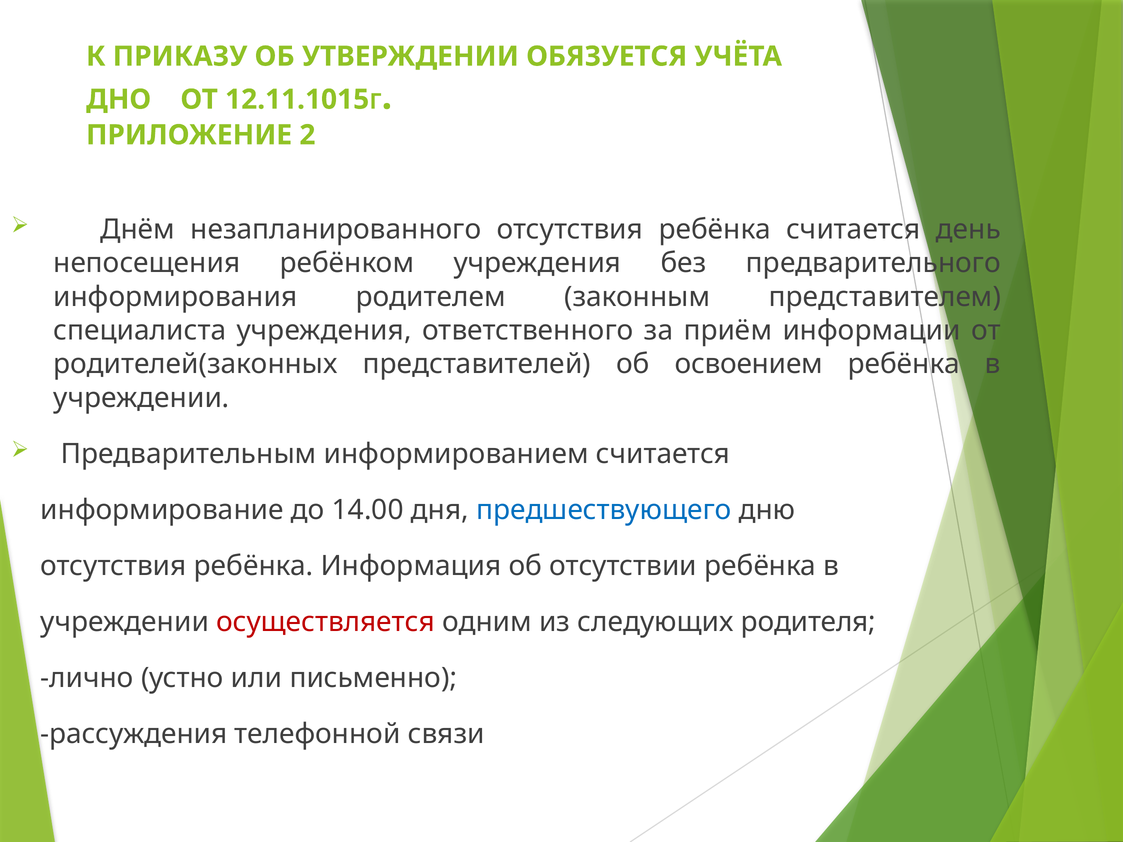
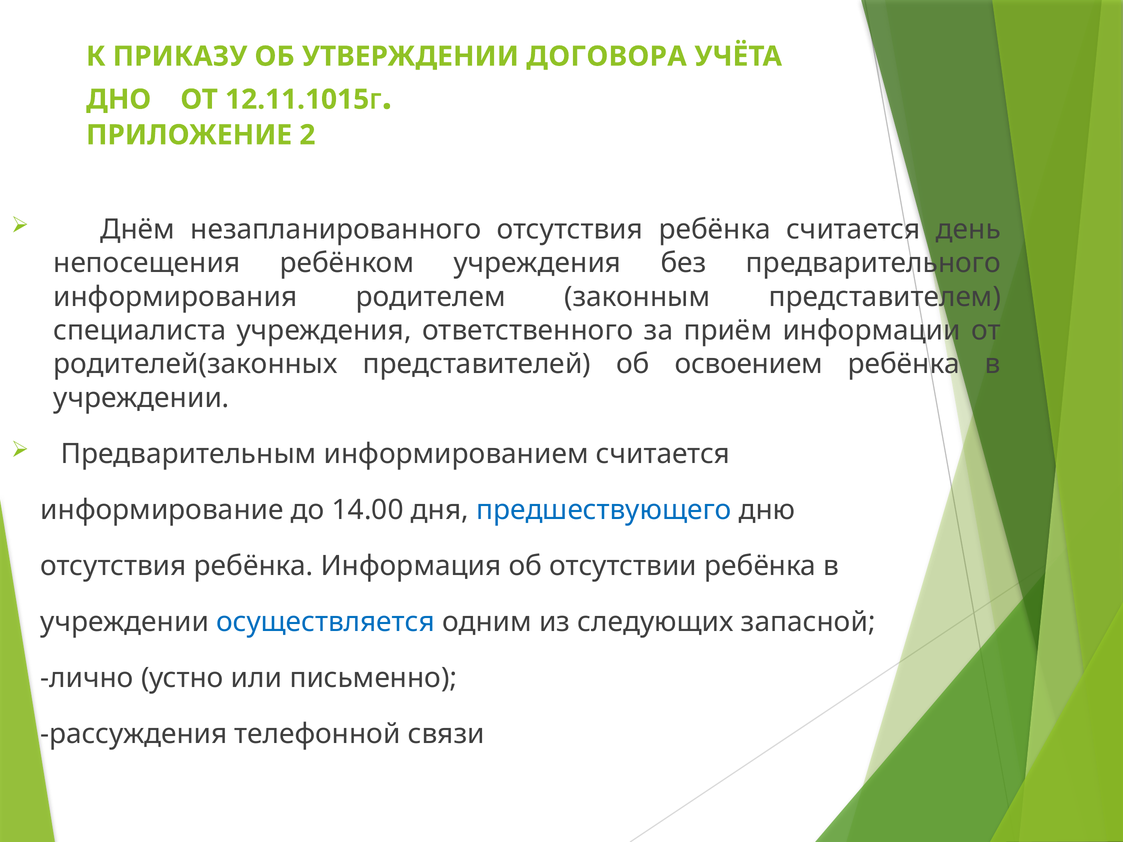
ОБЯЗУЕТСЯ: ОБЯЗУЕТСЯ -> ДОГОВОРА (606, 56)
осуществляется colour: red -> blue (326, 622)
родителя: родителя -> запасной (808, 622)
